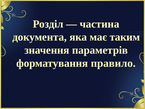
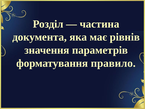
таким: таким -> рівнів (125, 37)
